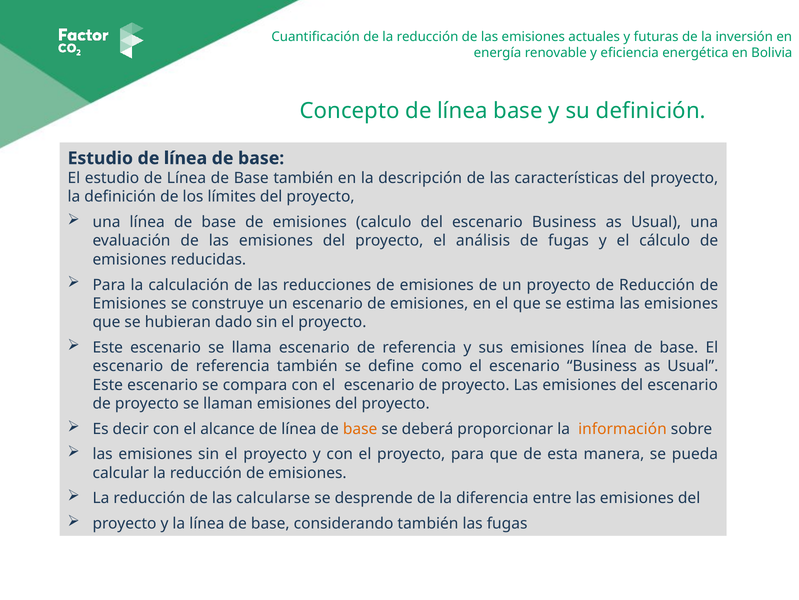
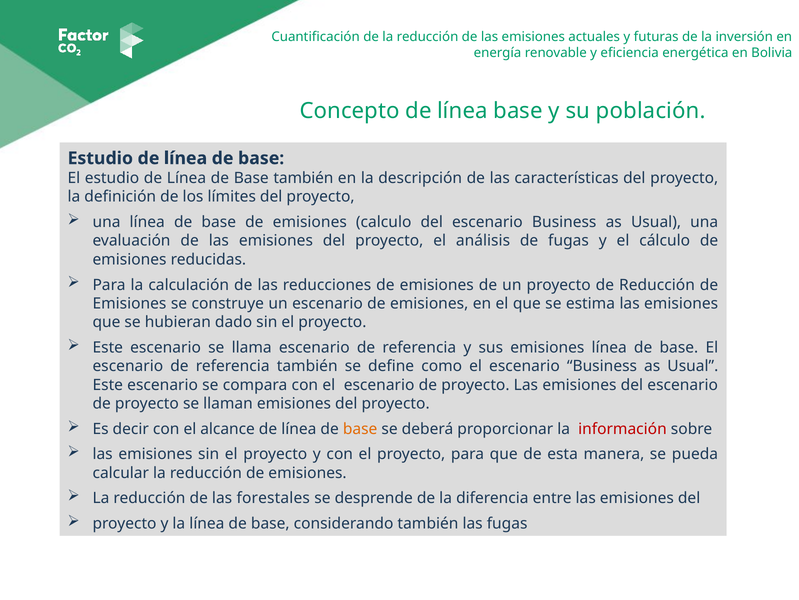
su definición: definición -> población (651, 111)
información colour: orange -> red (622, 428)
calcularse: calcularse -> forestales (273, 498)
